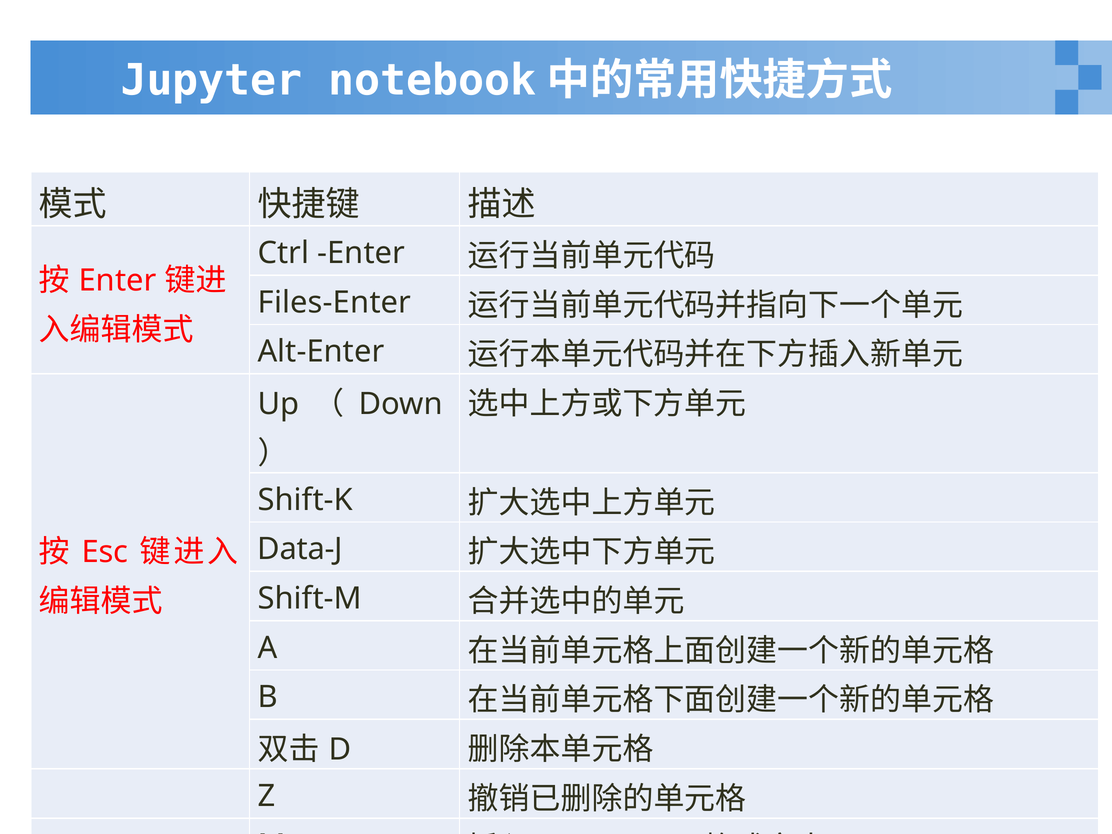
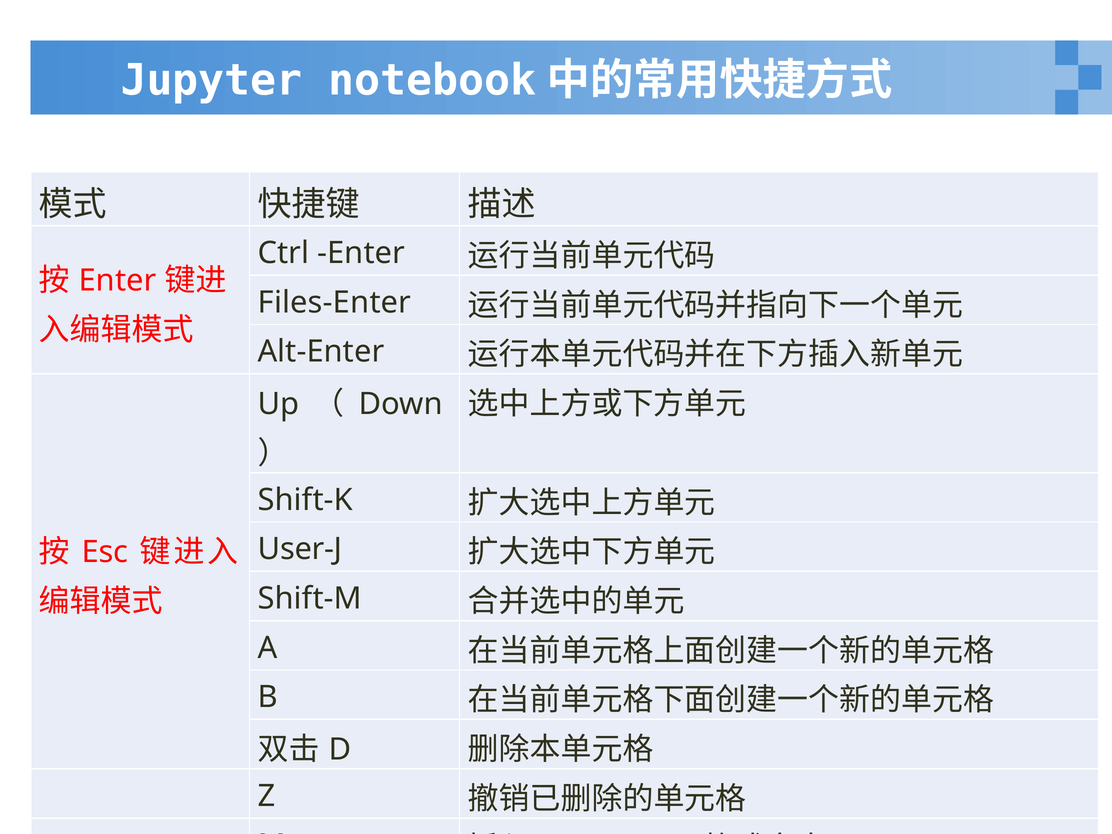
Data-J: Data-J -> User-J (300, 549)
